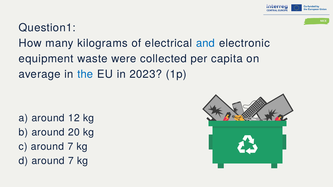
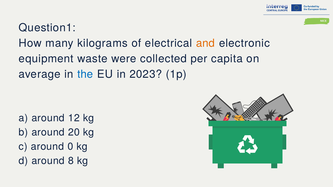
and colour: blue -> orange (206, 43)
c around 7: 7 -> 0 (70, 147)
d around 7: 7 -> 8 (71, 161)
